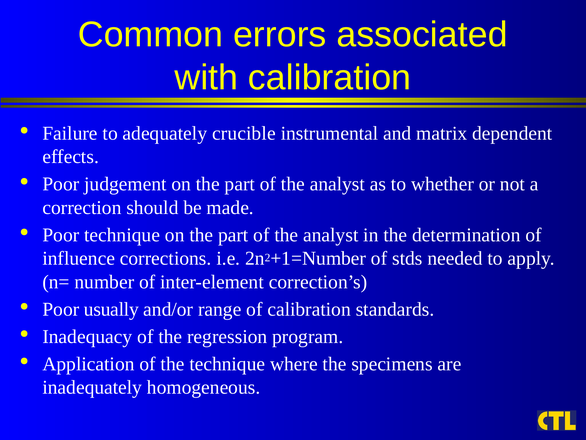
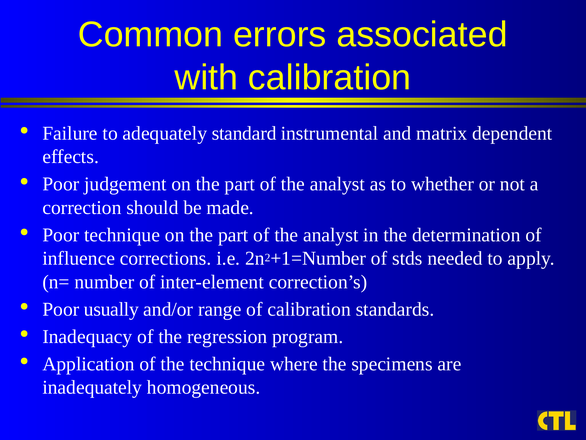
crucible: crucible -> standard (244, 133)
